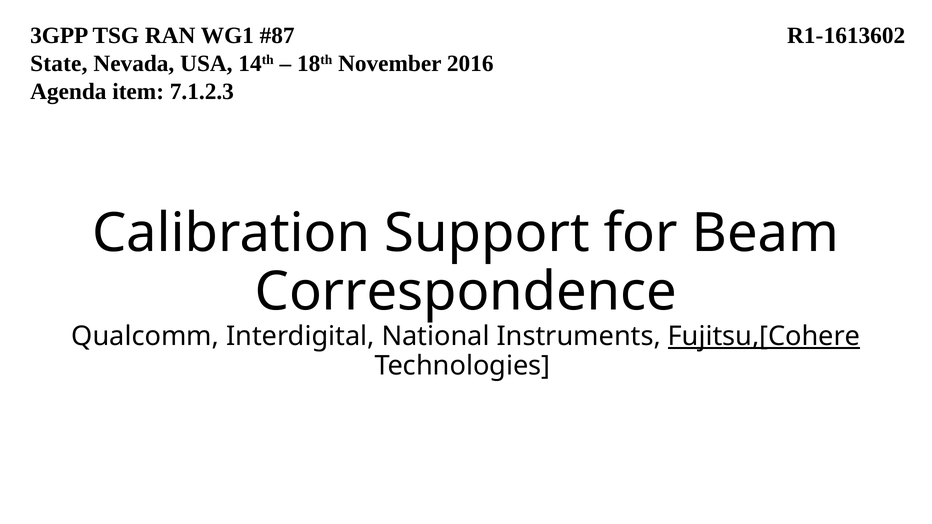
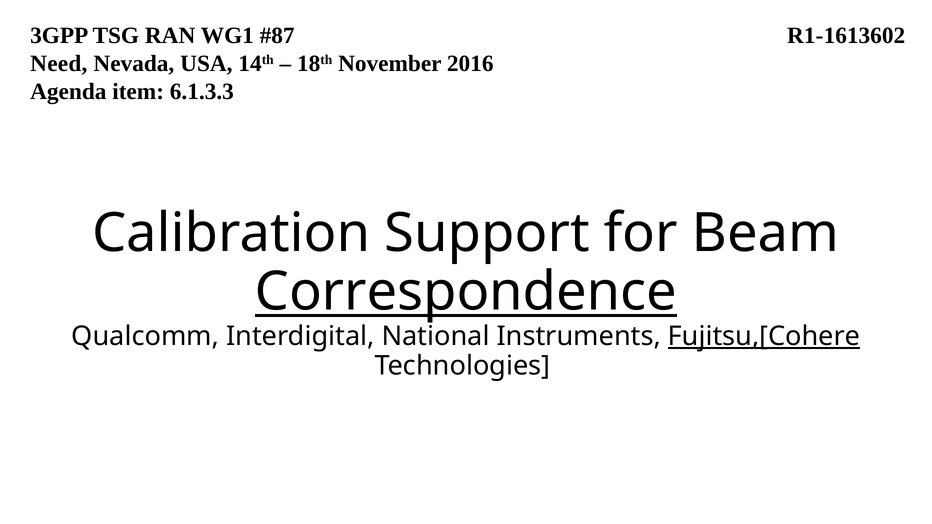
State: State -> Need (59, 64)
7.1.2.3: 7.1.2.3 -> 6.1.3.3 (202, 92)
Correspondence underline: none -> present (466, 292)
